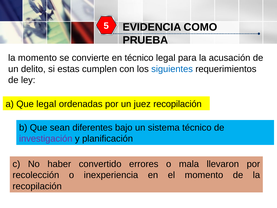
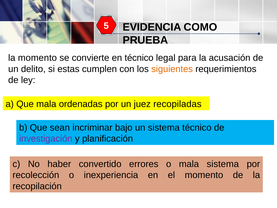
siguientes colour: blue -> orange (172, 69)
Que legal: legal -> mala (46, 104)
juez recopilación: recopilación -> recopiladas (177, 104)
diferentes: diferentes -> incriminar (92, 127)
mala llevaron: llevaron -> sistema (223, 164)
